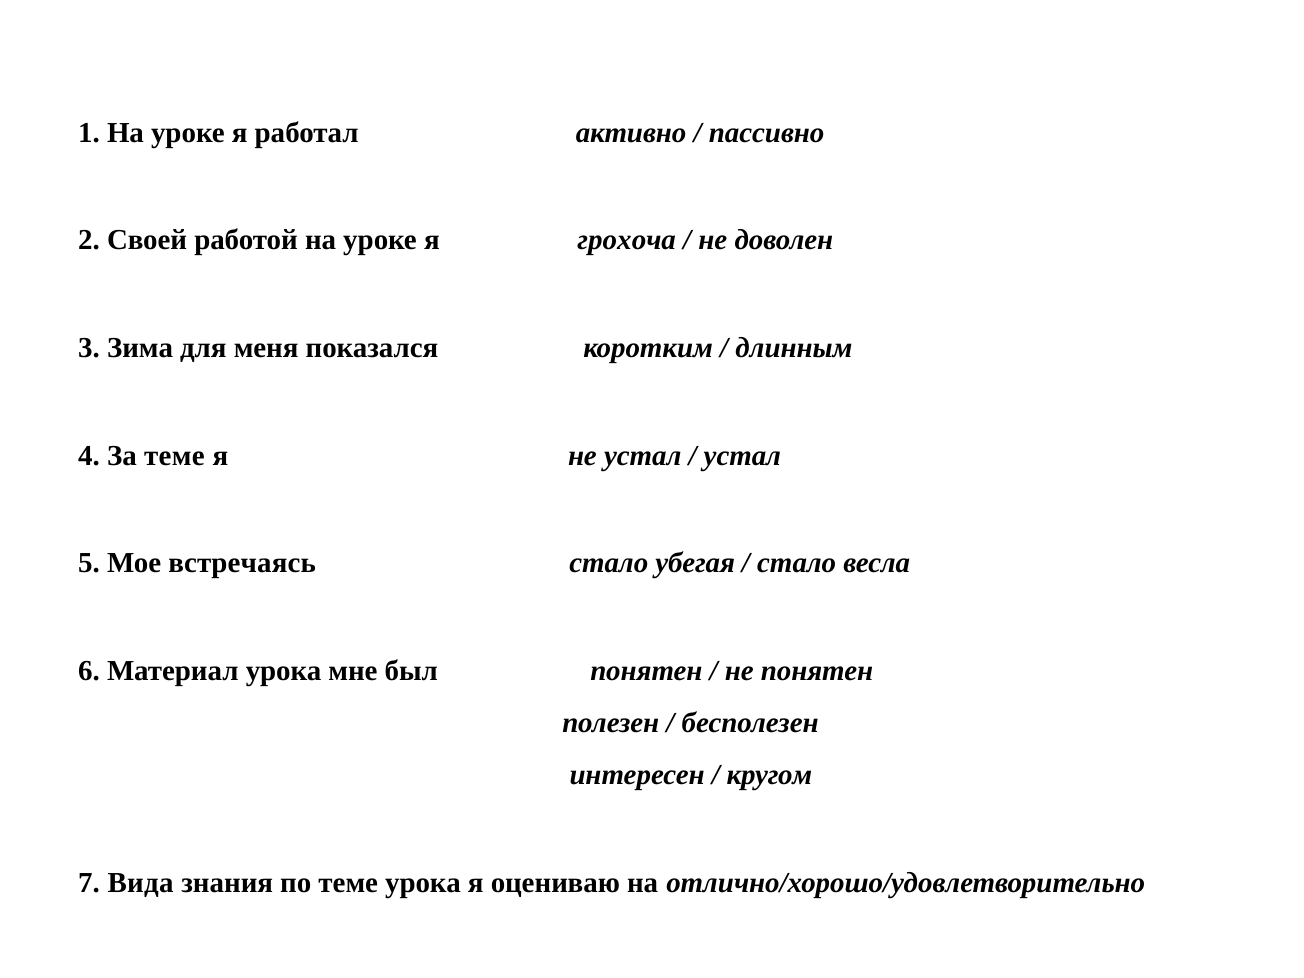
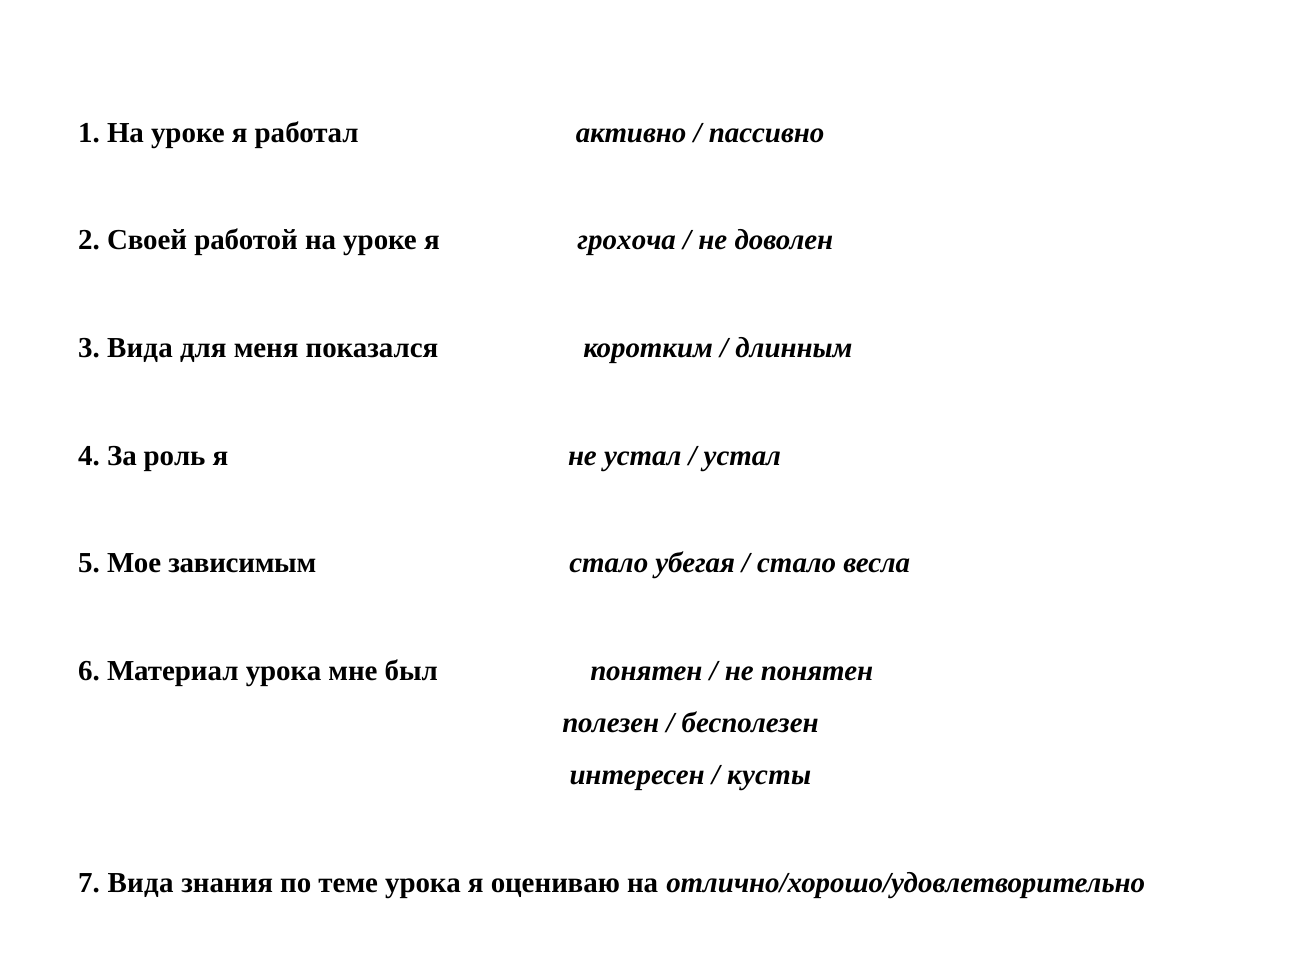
3 Зима: Зима -> Вида (140, 348)
За теме: теме -> роль (175, 456)
встречаясь: встречаясь -> зависимым (242, 563)
кругом: кругом -> кусты (769, 775)
